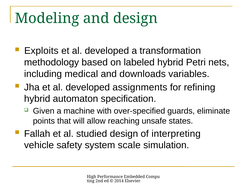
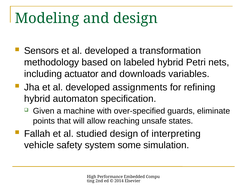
Exploits: Exploits -> Sensors (41, 51)
medical: medical -> actuator (81, 74)
scale: scale -> some (129, 145)
